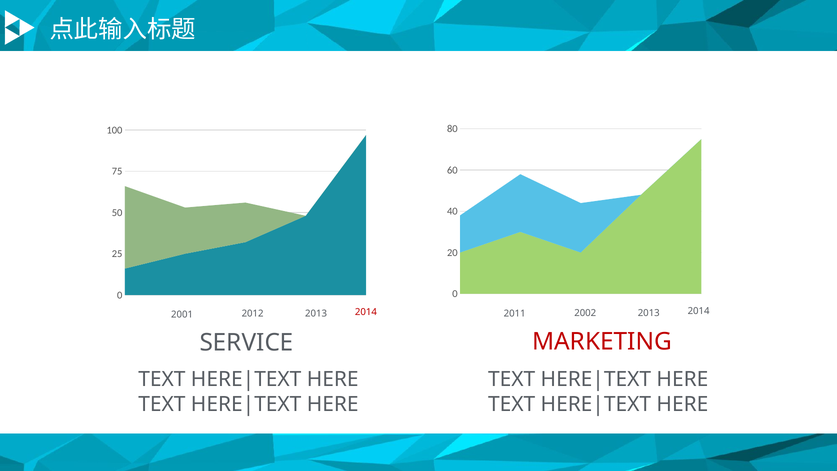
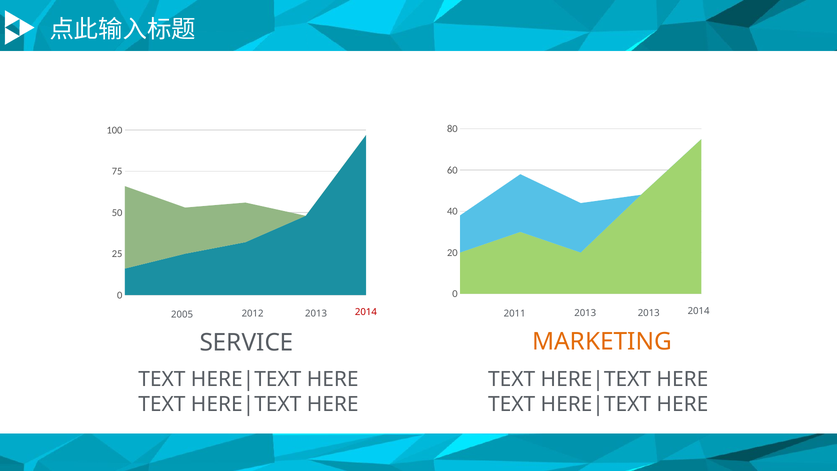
2001: 2001 -> 2005 (182, 315)
2011 2002: 2002 -> 2013 (585, 313)
MARKETING colour: red -> orange (602, 342)
